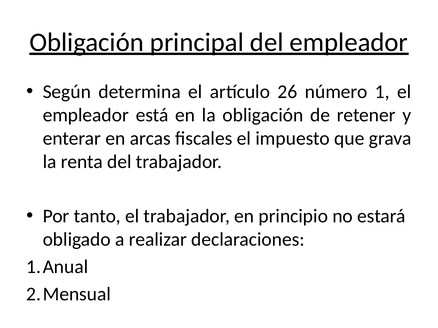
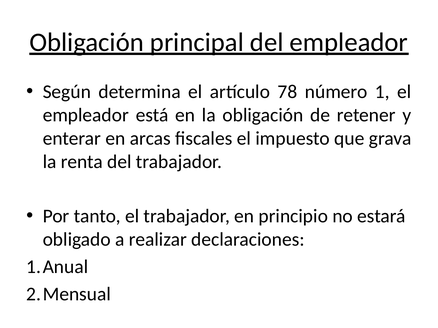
26: 26 -> 78 (287, 92)
